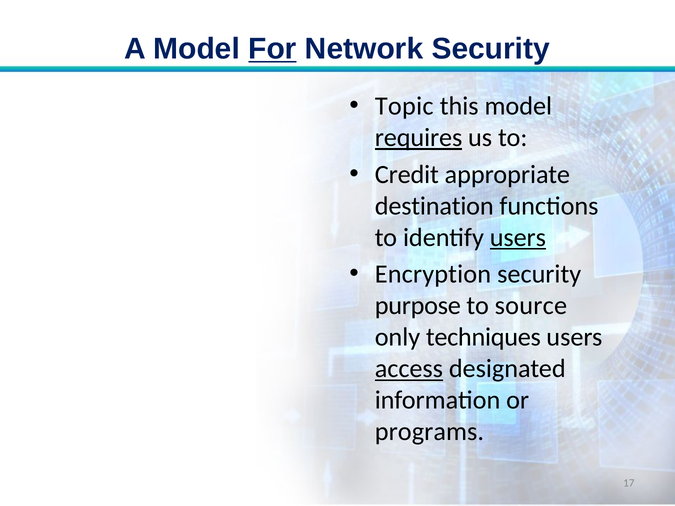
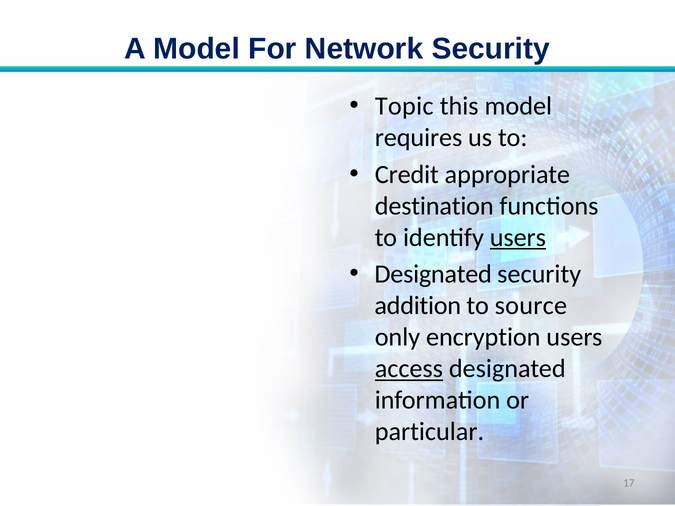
For underline: present -> none (272, 49)
requires underline: present -> none (419, 138)
Encryption: Encryption -> Designated (433, 274)
purpose: purpose -> addition (418, 306)
techniques: techniques -> encryption (483, 337)
programs: programs -> particular (429, 432)
